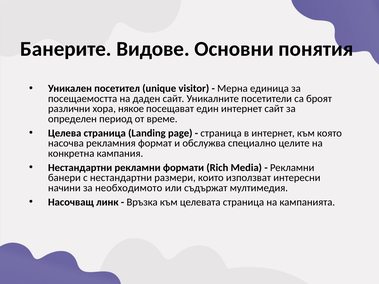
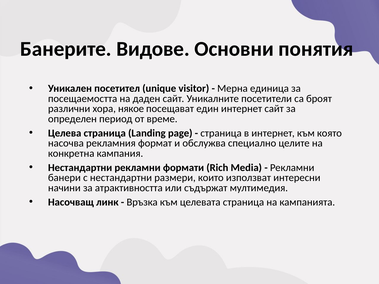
необходимото: необходимото -> атрактивността (129, 188)
